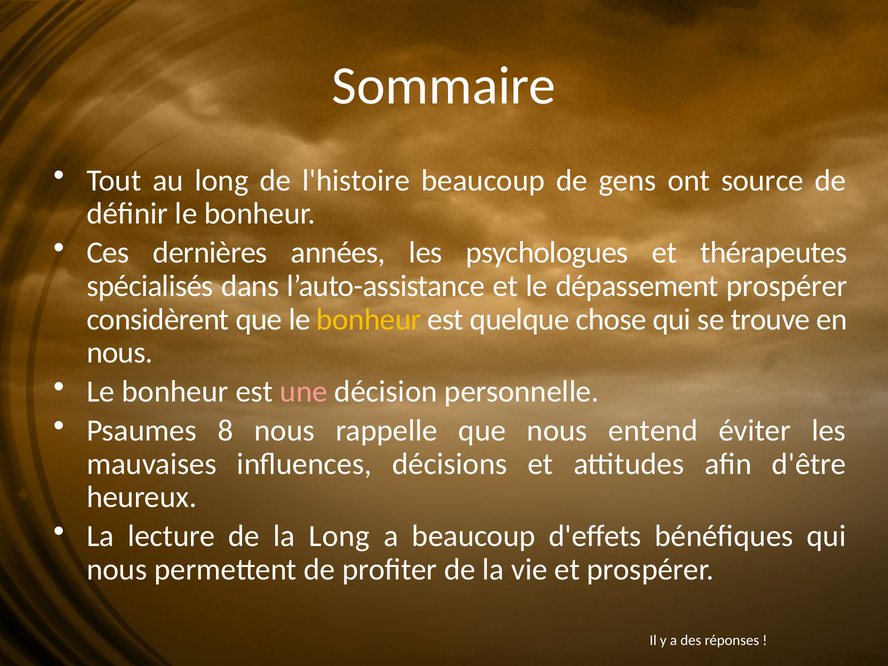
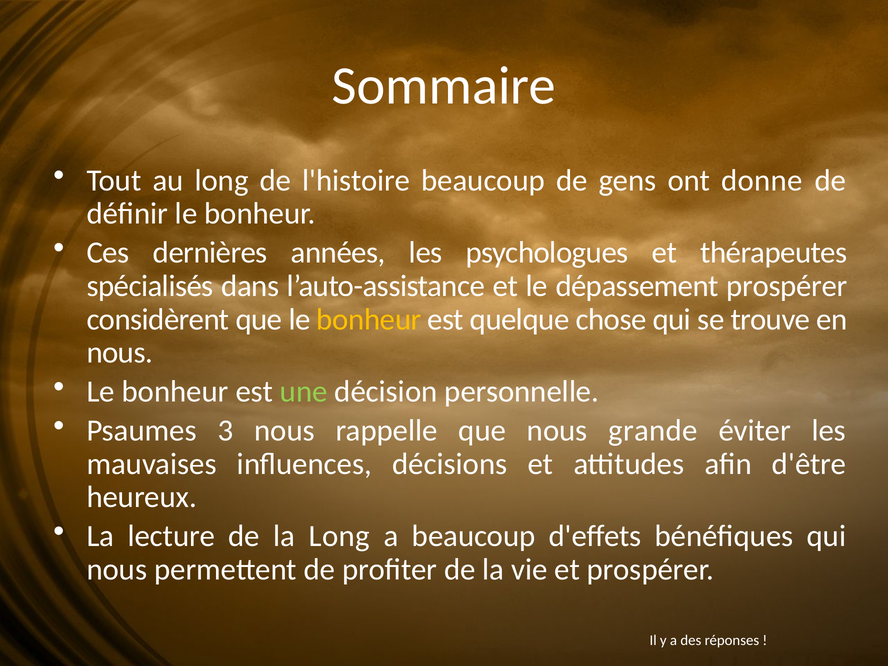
source: source -> donne (762, 180)
une colour: pink -> light green (304, 392)
8: 8 -> 3 (226, 431)
entend: entend -> grande (653, 431)
